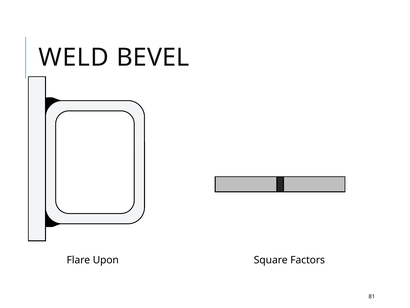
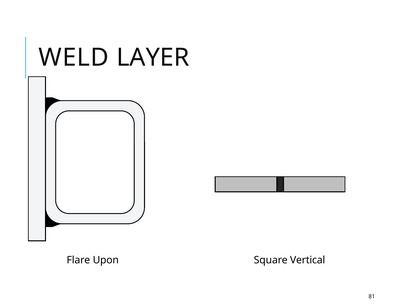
BEVEL: BEVEL -> LAYER (153, 58)
Factors: Factors -> Vertical (308, 260)
